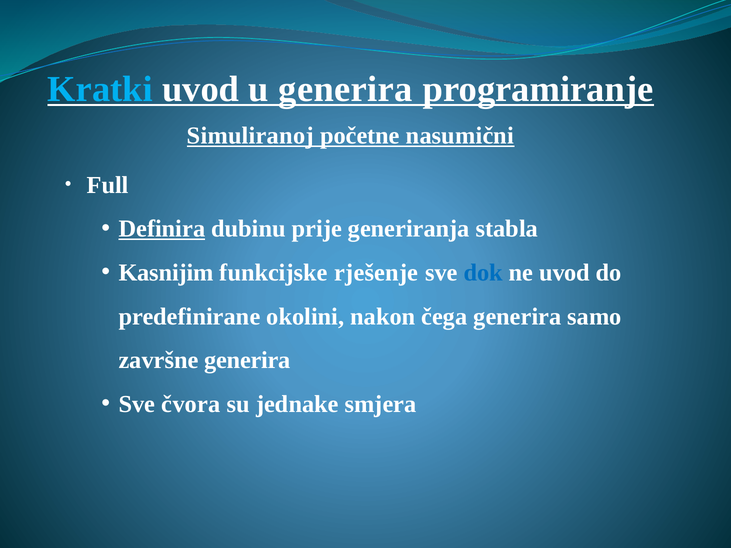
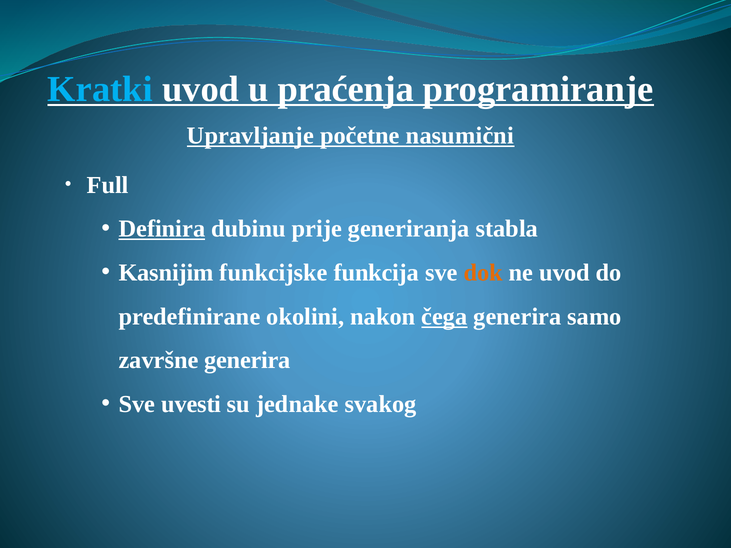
u generira: generira -> praćenja (346, 89)
Simuliranoj: Simuliranoj -> Upravljanje (250, 136)
rješenje: rješenje -> funkcija (376, 273)
dok colour: blue -> orange (483, 273)
čega underline: none -> present (444, 317)
čvora: čvora -> uvesti (191, 404)
smjera: smjera -> svakog (381, 404)
